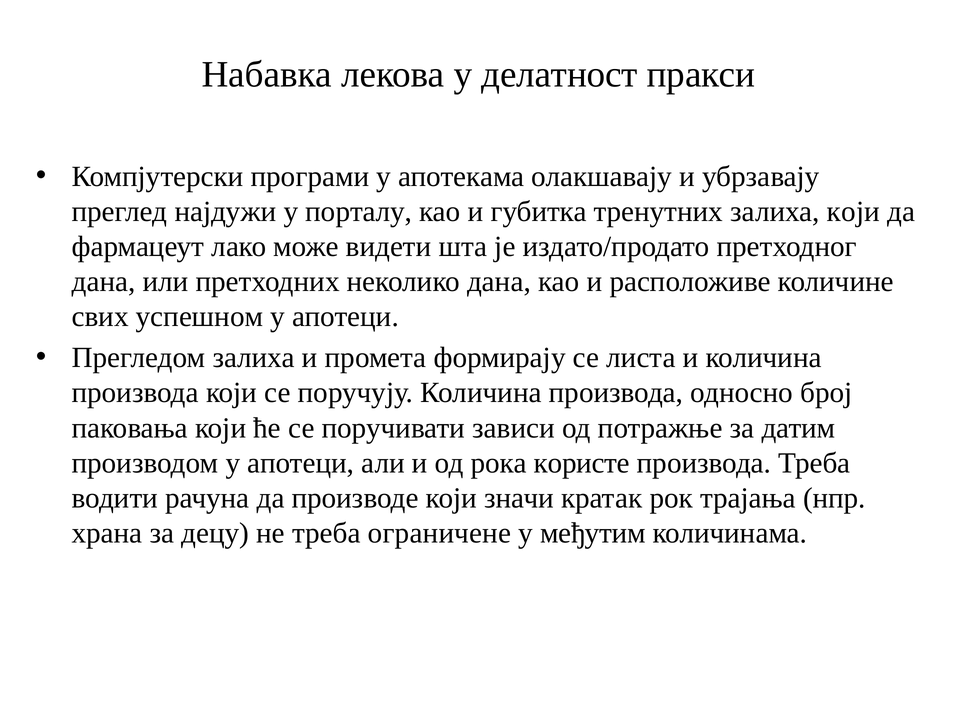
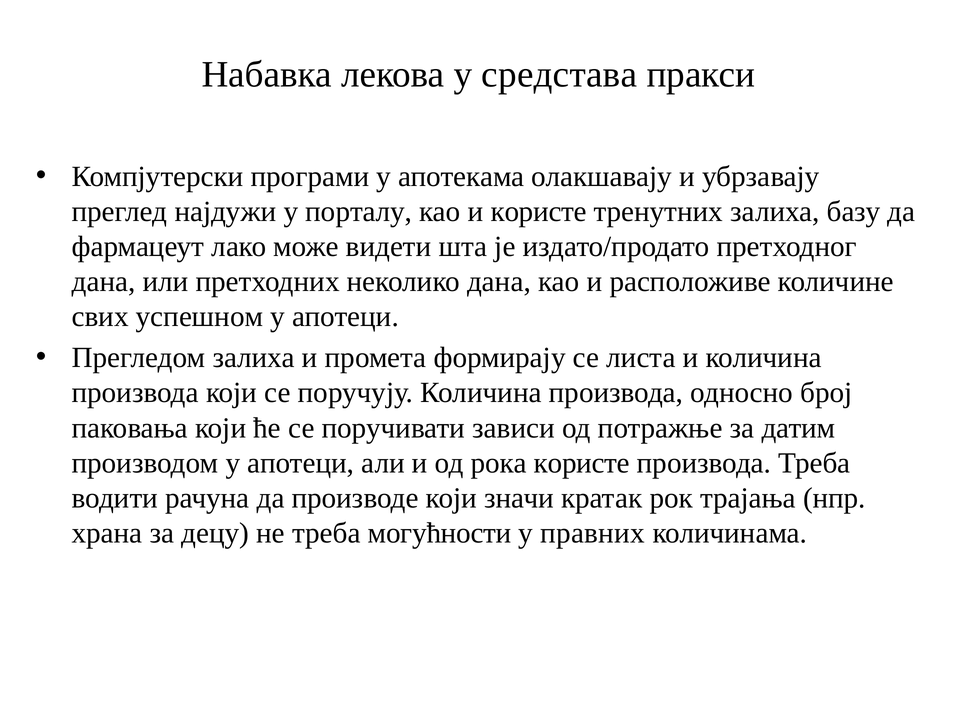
делатност: делатност -> средстава (559, 75)
и губитка: губитка -> користе (539, 211)
залиха који: који -> базу (854, 211)
ограничене: ограничене -> могућности (440, 533)
међутим: међутим -> правних (593, 533)
